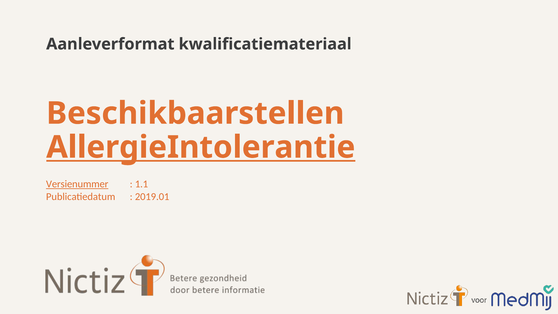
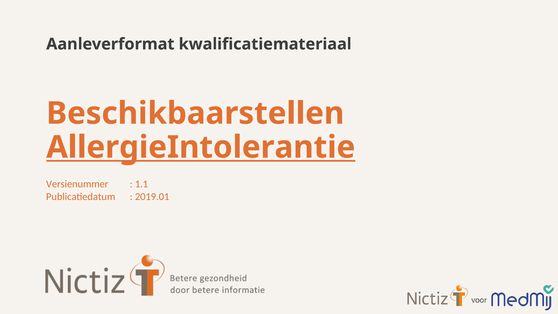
Versienummer underline: present -> none (77, 184)
